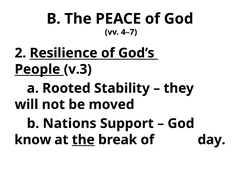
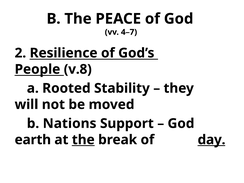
v.3: v.3 -> v.8 (78, 69)
know: know -> earth (33, 140)
day underline: none -> present (212, 140)
